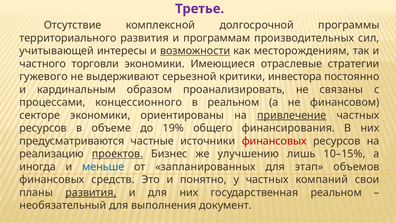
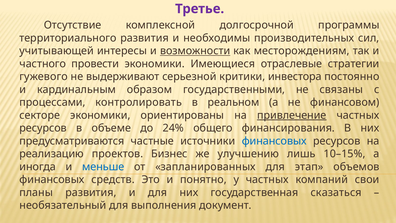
программам: программам -> необходимы (217, 38)
торговли: торговли -> провести (95, 64)
проанализировать: проанализировать -> государственными (234, 89)
концессионного: концессионного -> контролировать (139, 102)
19%: 19% -> 24% (173, 128)
финансовых colour: red -> blue (274, 141)
проектов underline: present -> none (118, 154)
развития underline: present -> none (91, 192)
государственная реальном: реальном -> сказаться (336, 192)
